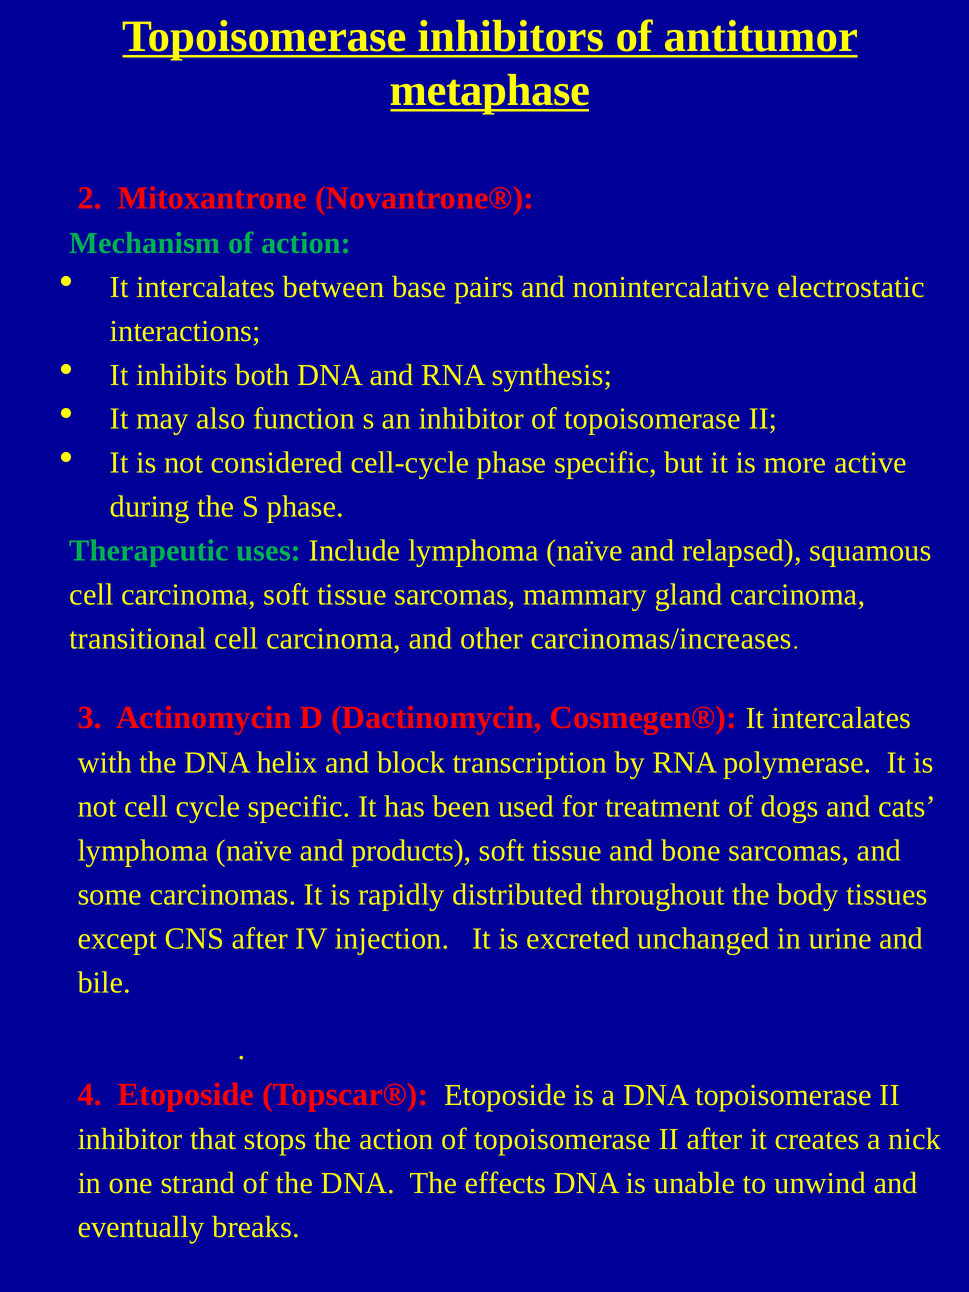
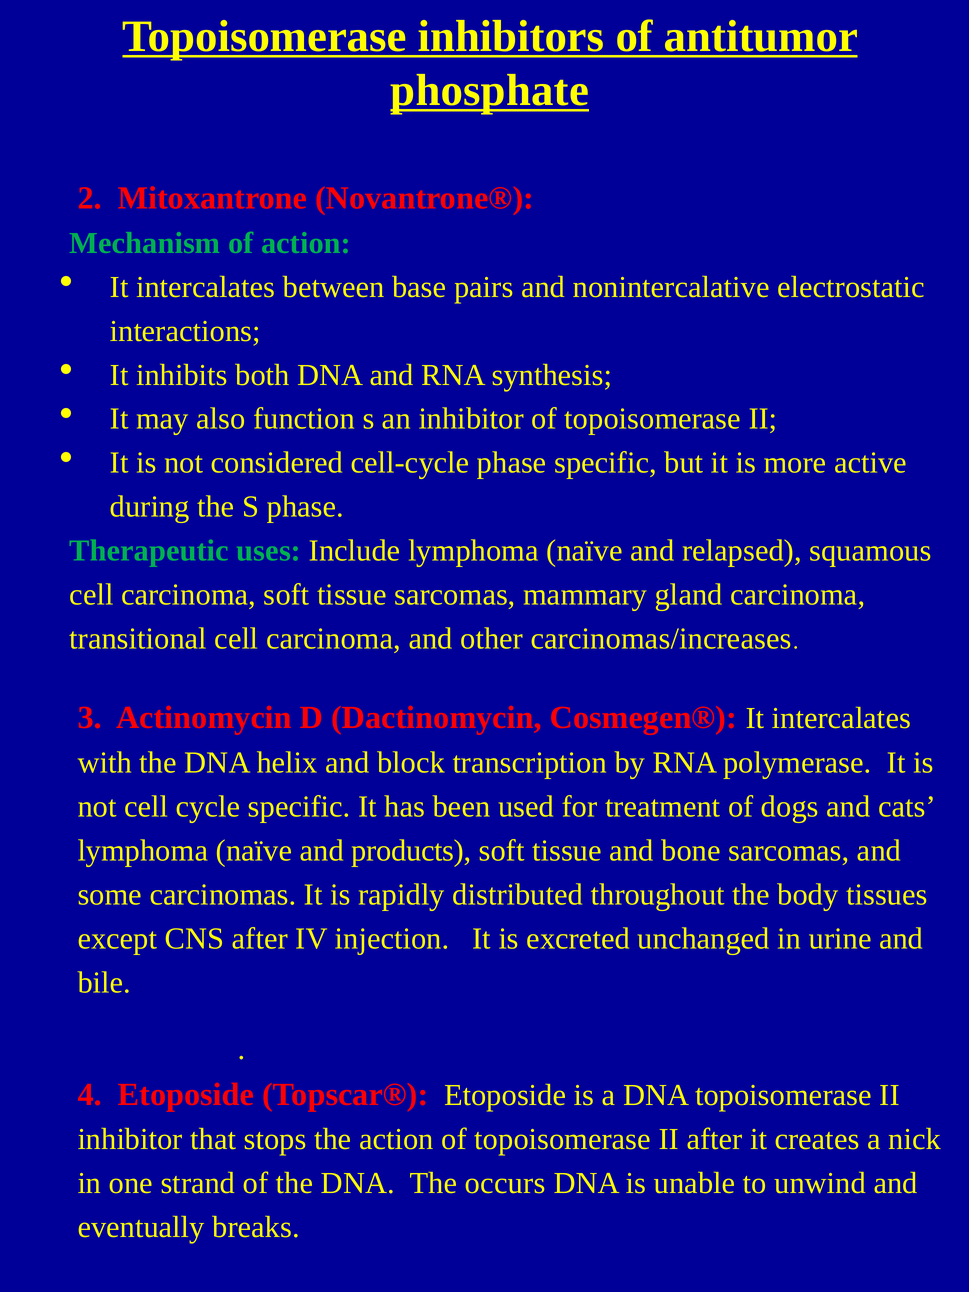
metaphase: metaphase -> phosphate (490, 90)
effects: effects -> occurs (505, 1183)
